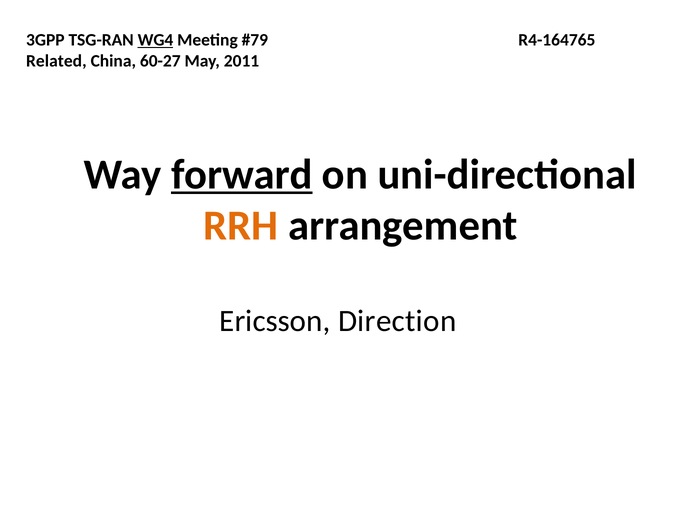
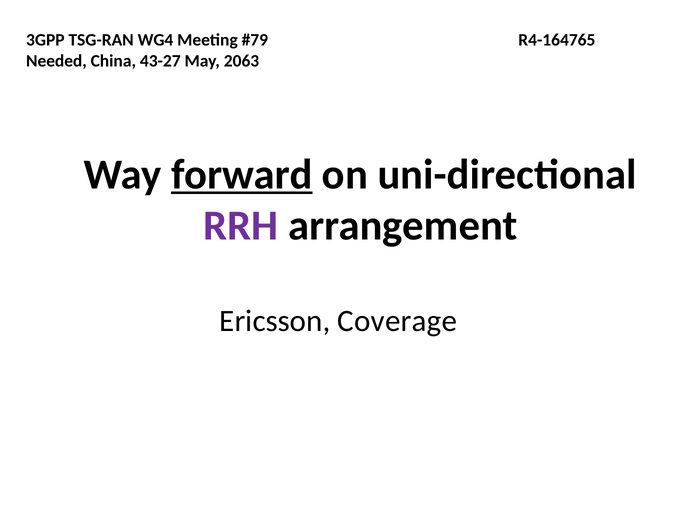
WG4 underline: present -> none (155, 40)
Related: Related -> Needed (56, 61)
60-27: 60-27 -> 43-27 (160, 61)
2011: 2011 -> 2063 (242, 61)
RRH colour: orange -> purple (241, 226)
Direction: Direction -> Coverage (397, 321)
